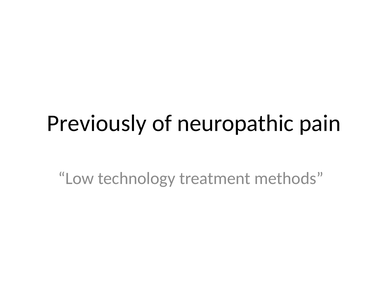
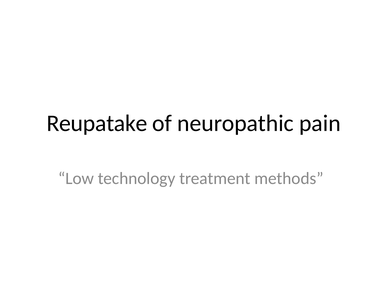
Previously: Previously -> Reupatake (97, 123)
